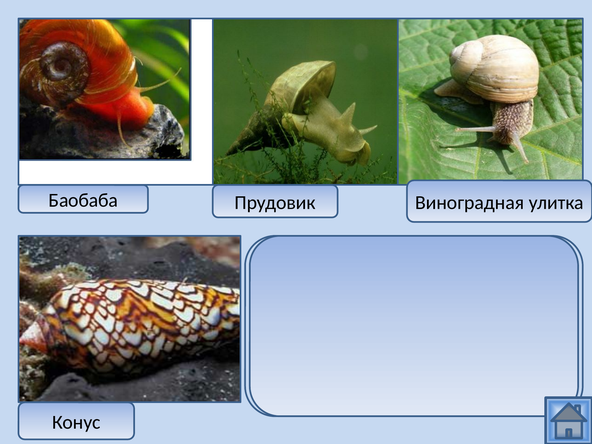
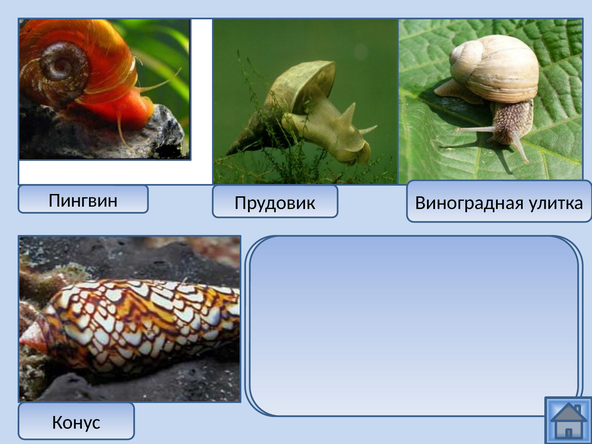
Баобаба: Баобаба -> Пингвин (83, 200)
